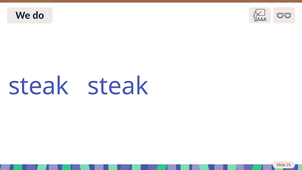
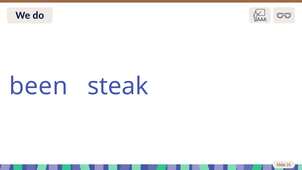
steak: steak -> been (38, 86)
